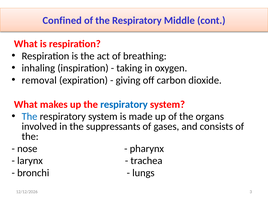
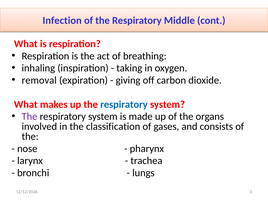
Confined: Confined -> Infection (62, 20)
The colour: blue -> purple (30, 116)
suppressants: suppressants -> classification (113, 126)
